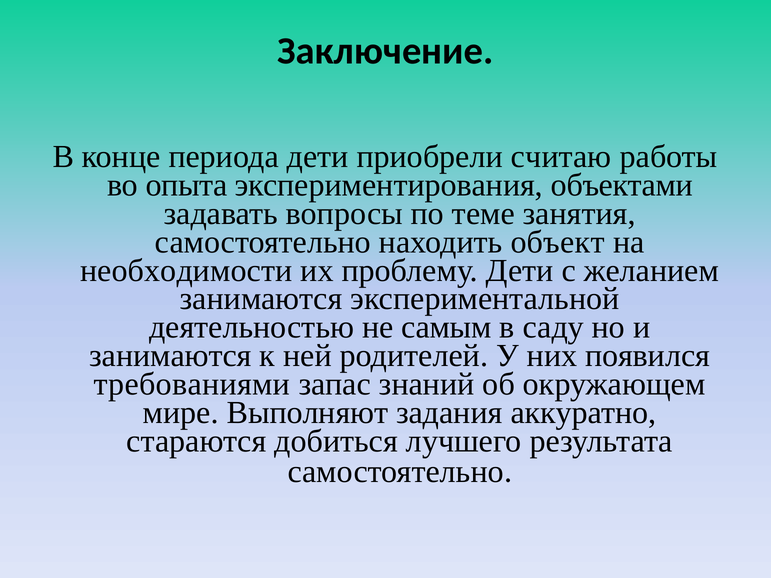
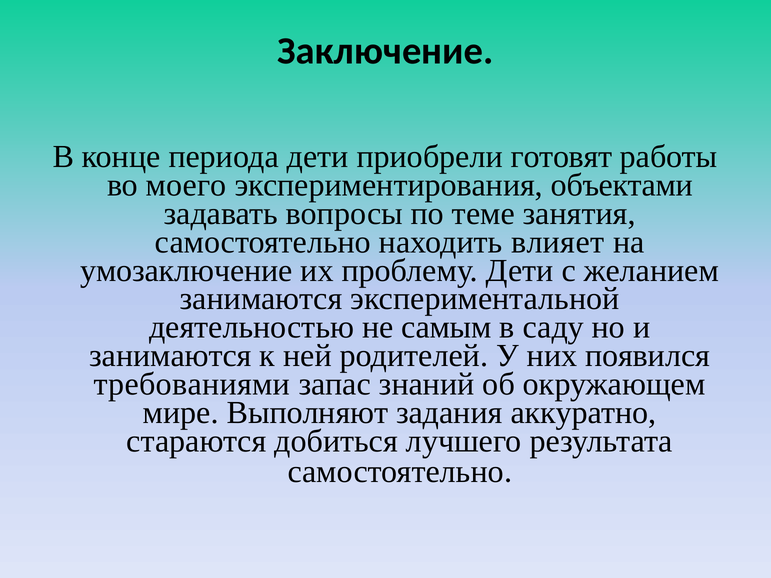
считаю: считаю -> готовят (561, 157)
опыта: опыта -> моего (186, 185)
объект: объект -> влияет (558, 242)
необходимости: необходимости -> умозаключение (186, 271)
